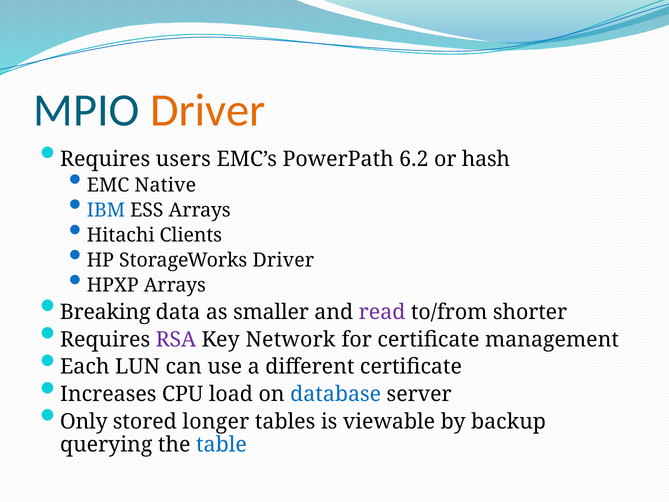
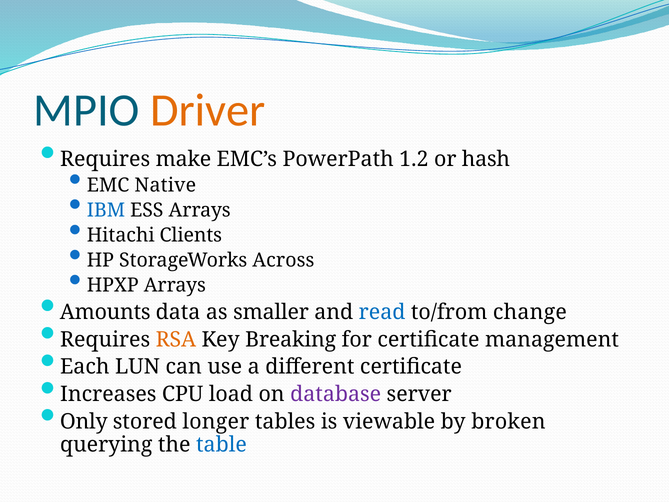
users: users -> make (183, 159)
6.2: 6.2 -> 1.2 (414, 159)
StorageWorks Driver: Driver -> Across (283, 260)
Breaking: Breaking -> Amounts (105, 312)
read colour: purple -> blue (382, 312)
shorter: shorter -> change (530, 312)
RSA colour: purple -> orange (176, 339)
Network: Network -> Breaking (291, 339)
database colour: blue -> purple (336, 394)
backup: backup -> broken (508, 422)
